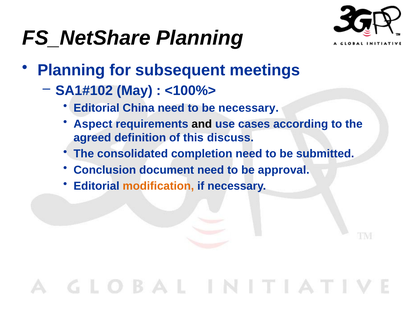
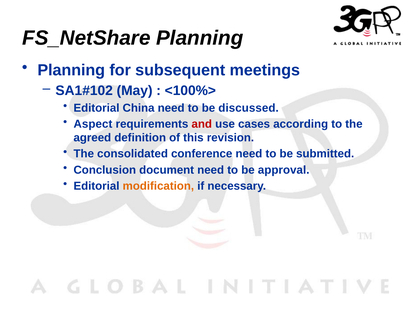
be necessary: necessary -> discussed (249, 108)
and colour: black -> red (202, 124)
discuss: discuss -> revision (230, 138)
completion: completion -> conference (202, 154)
